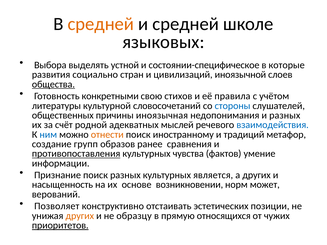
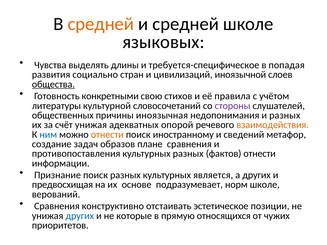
Выбора: Выбора -> Чувства (50, 65)
устной: устной -> длины (125, 65)
состоянии-специфическое: состоянии-специфическое -> требуется-специфическое (204, 65)
которые: которые -> попадая (287, 65)
стороны colour: blue -> purple (232, 106)
счёт родной: родной -> унижая (91, 125)
мыслей: мыслей -> опорой (177, 125)
взаимодействия colour: blue -> orange (273, 125)
традиций: традиций -> сведений (244, 135)
групп: групп -> задач (86, 144)
ранее: ранее -> плане (150, 144)
противопоставления underline: present -> none (76, 154)
культурных чувства: чувства -> разных (188, 154)
фактов умение: умение -> отнести (260, 154)
насыщенность: насыщенность -> предвосхищая (62, 185)
возникновении: возникновении -> подразумевает (189, 185)
норм может: может -> школе (265, 185)
Позволяет: Позволяет -> Сравнения (57, 206)
эстетических: эстетических -> эстетическое (221, 206)
других colour: orange -> blue (80, 216)
образцу: образцу -> которые (134, 216)
приоритетов underline: present -> none (60, 226)
